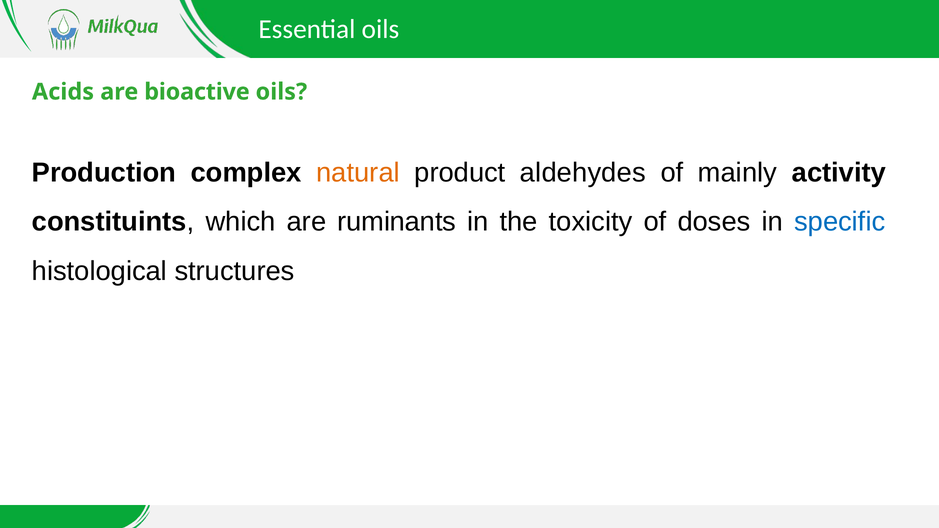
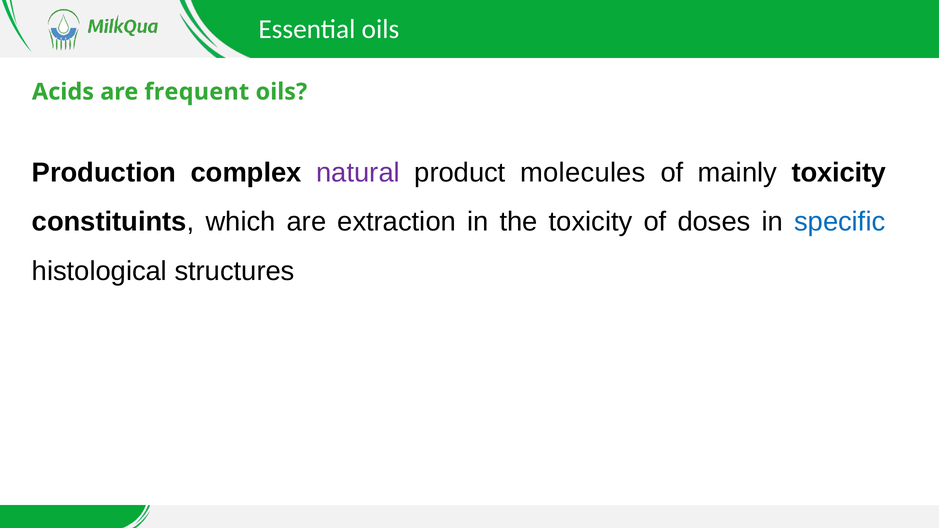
bioactive: bioactive -> frequent (197, 92)
natural colour: orange -> purple (358, 173)
aldehydes: aldehydes -> molecules (583, 173)
mainly activity: activity -> toxicity (839, 173)
ruminants: ruminants -> extraction (397, 222)
